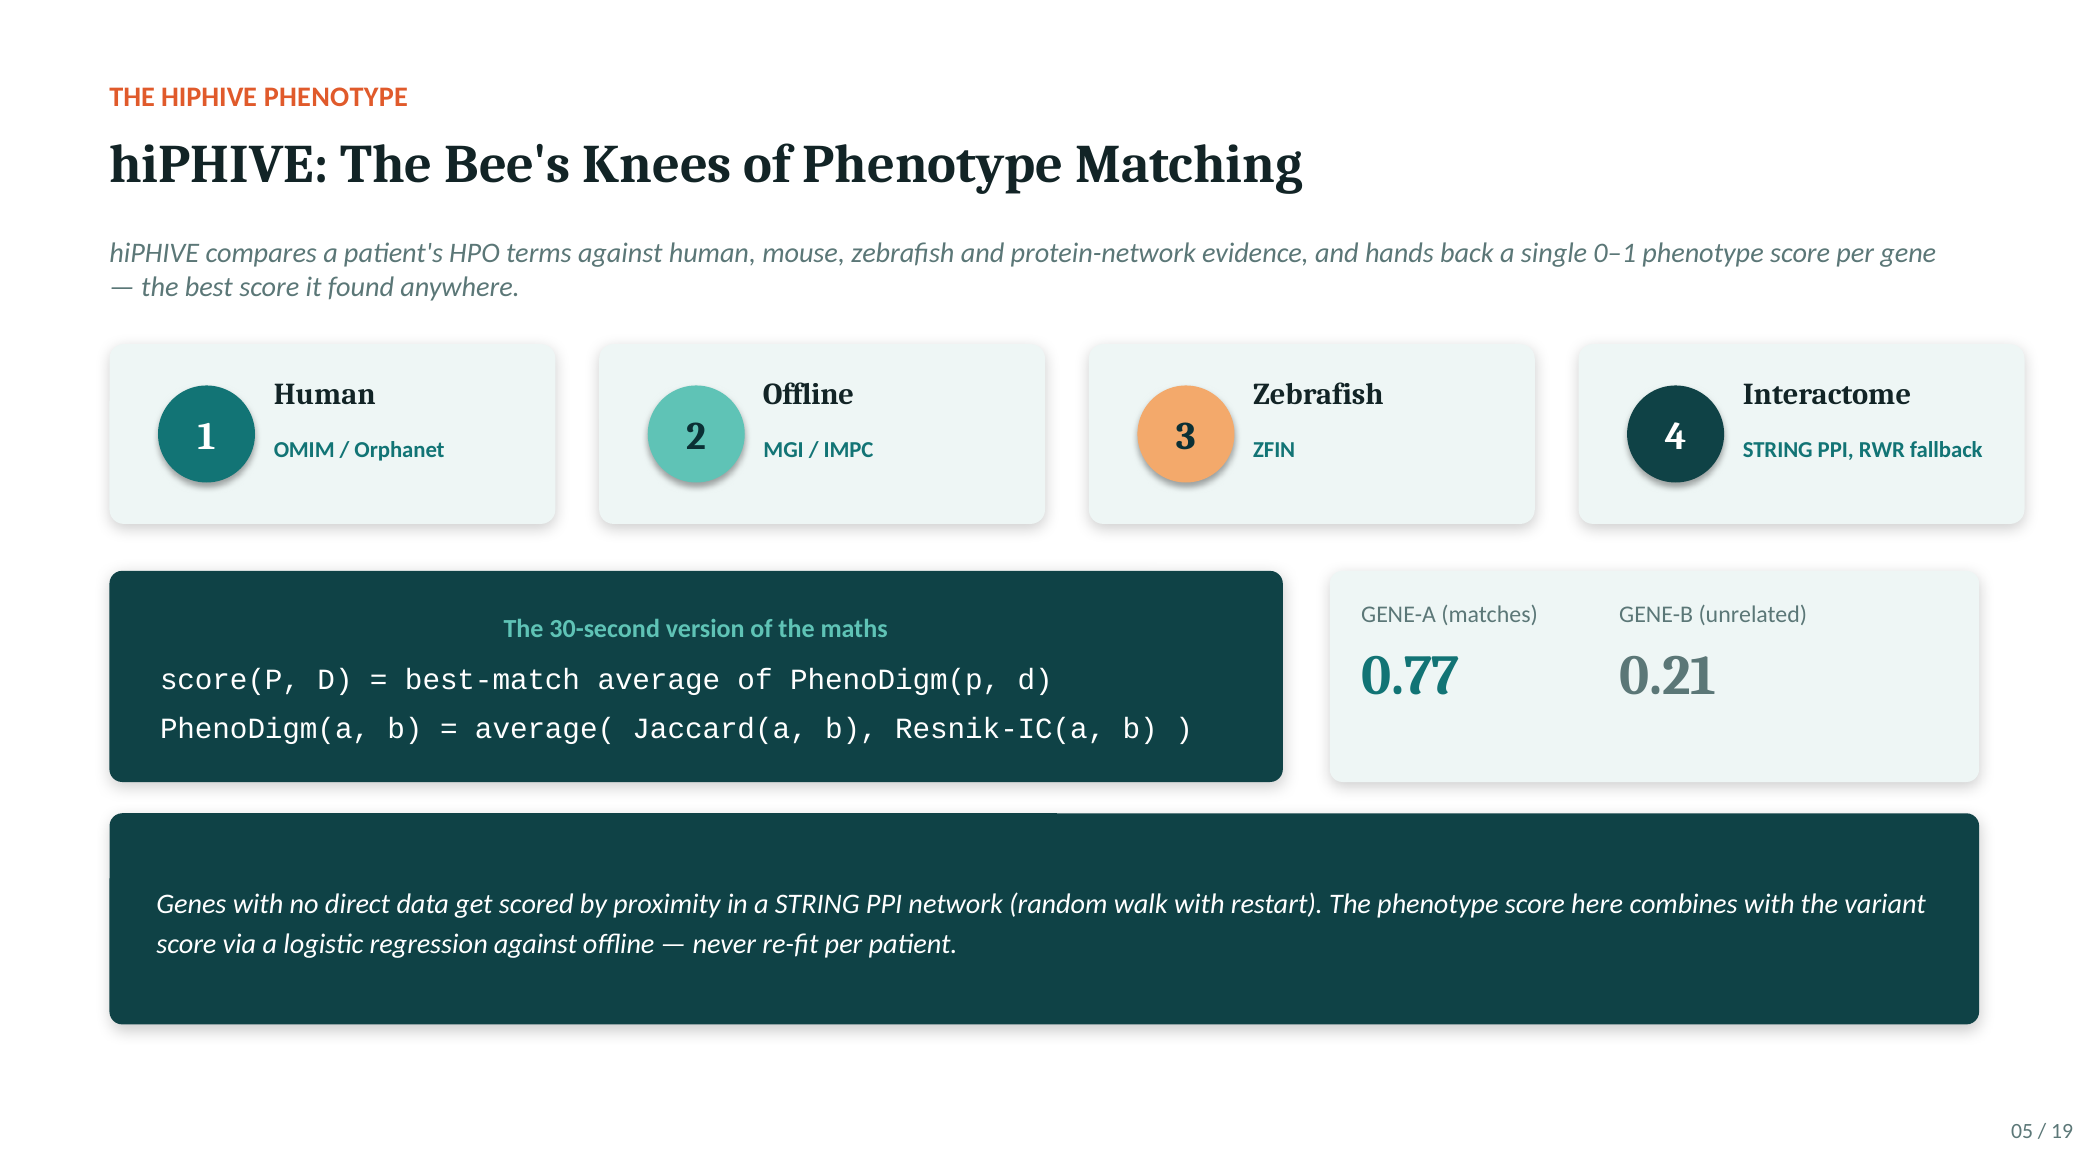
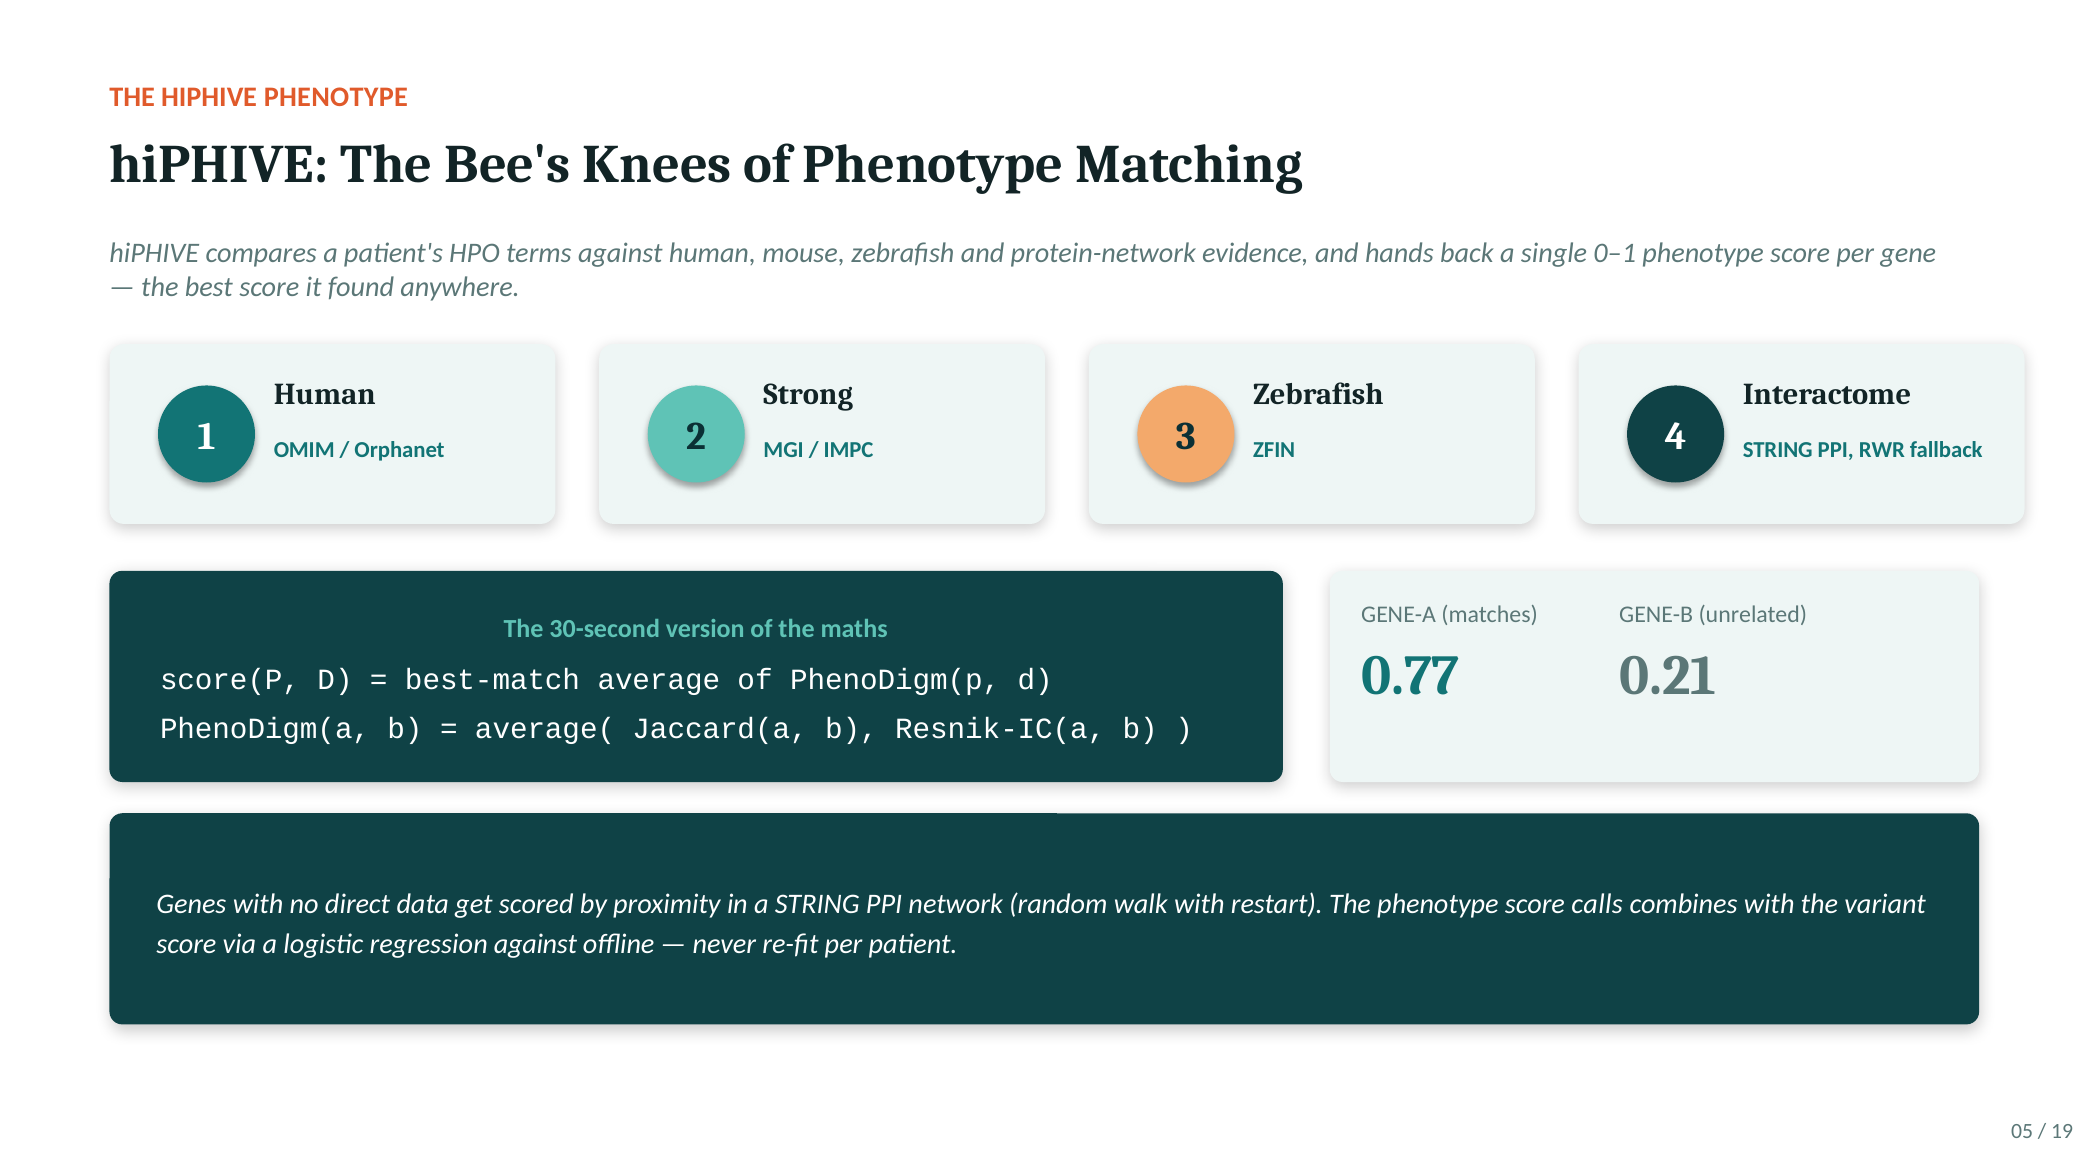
Offline: Offline -> Strong (808, 394)
here: here -> calls (1597, 904)
